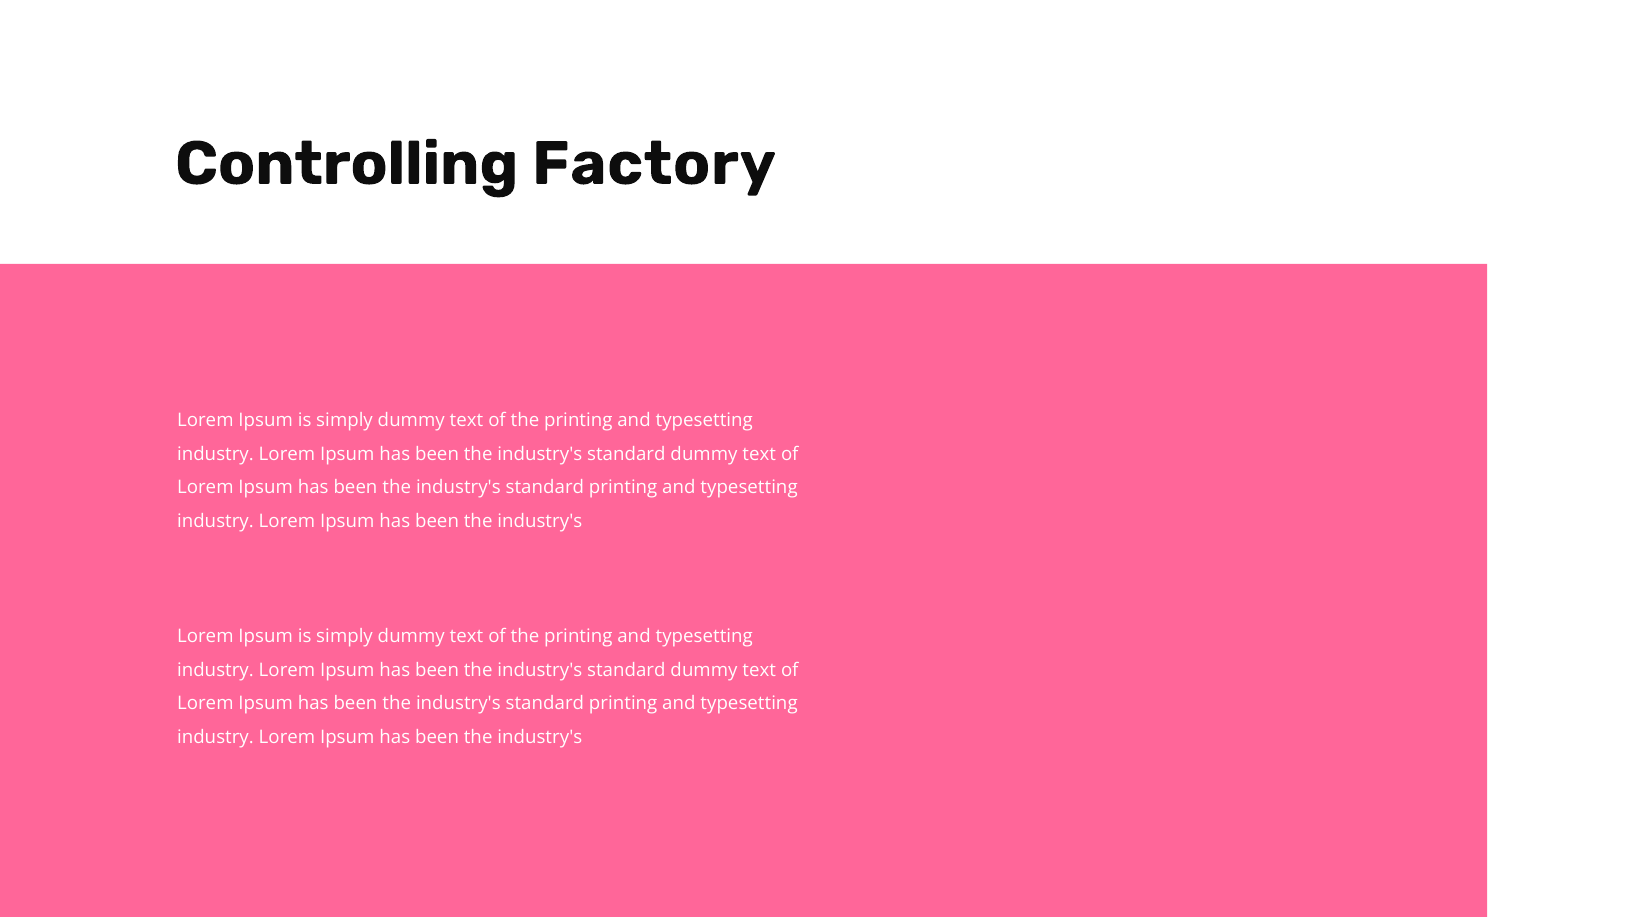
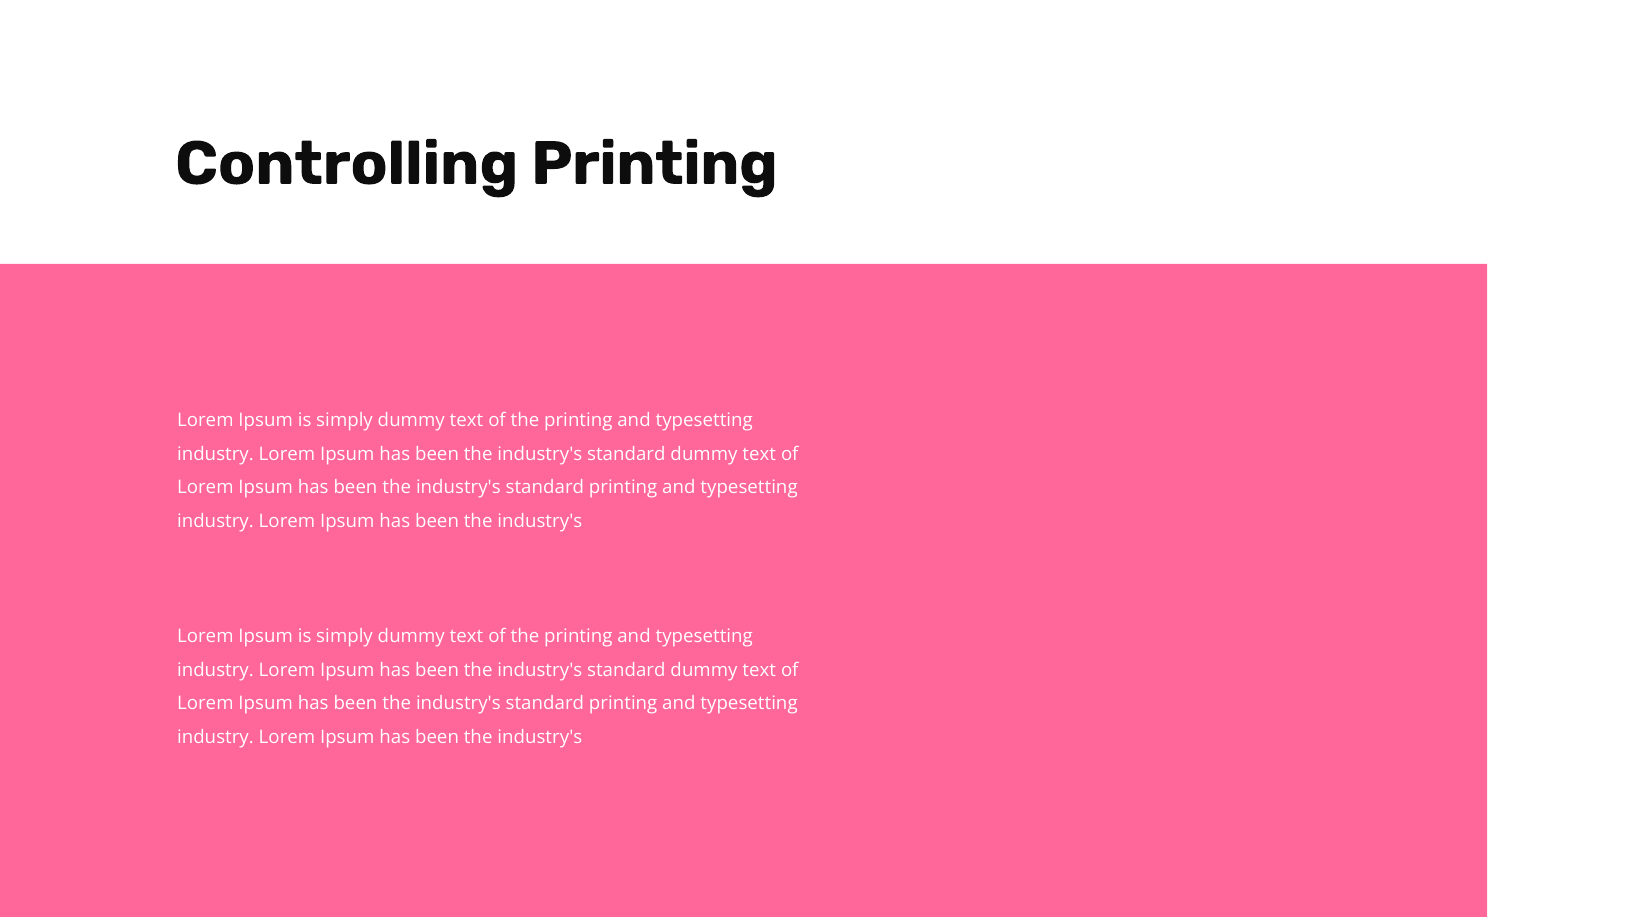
Controlling Factory: Factory -> Printing (654, 164)
